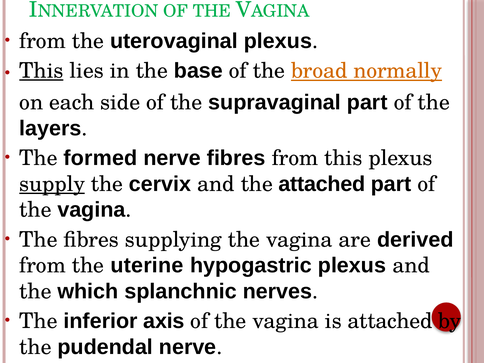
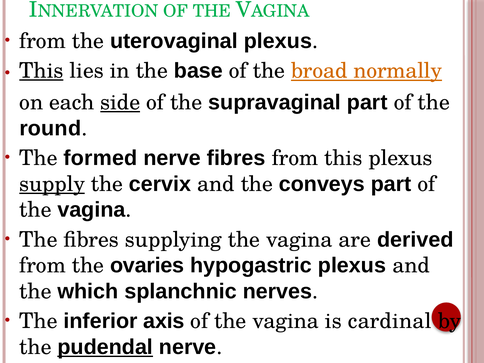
side underline: none -> present (120, 102)
layers: layers -> round (50, 128)
the attached: attached -> conveys (322, 184)
uterine: uterine -> ovaries (147, 265)
is attached: attached -> cardinal (390, 321)
pudendal underline: none -> present (105, 347)
